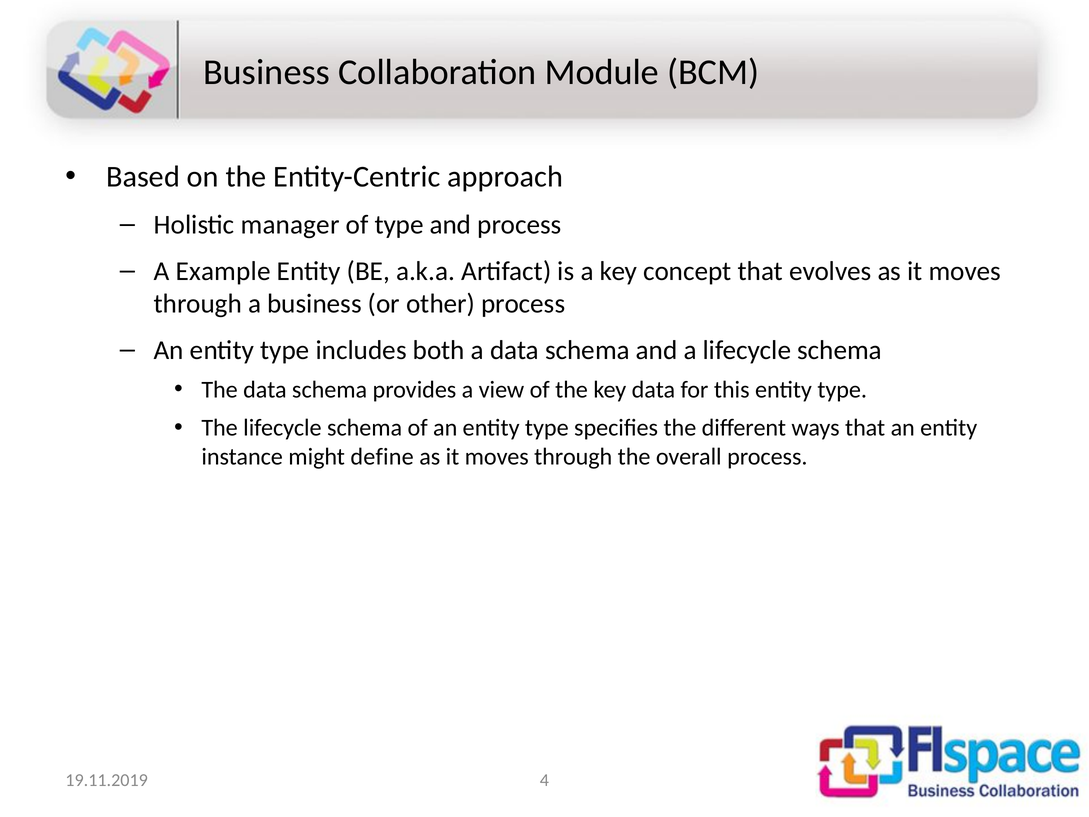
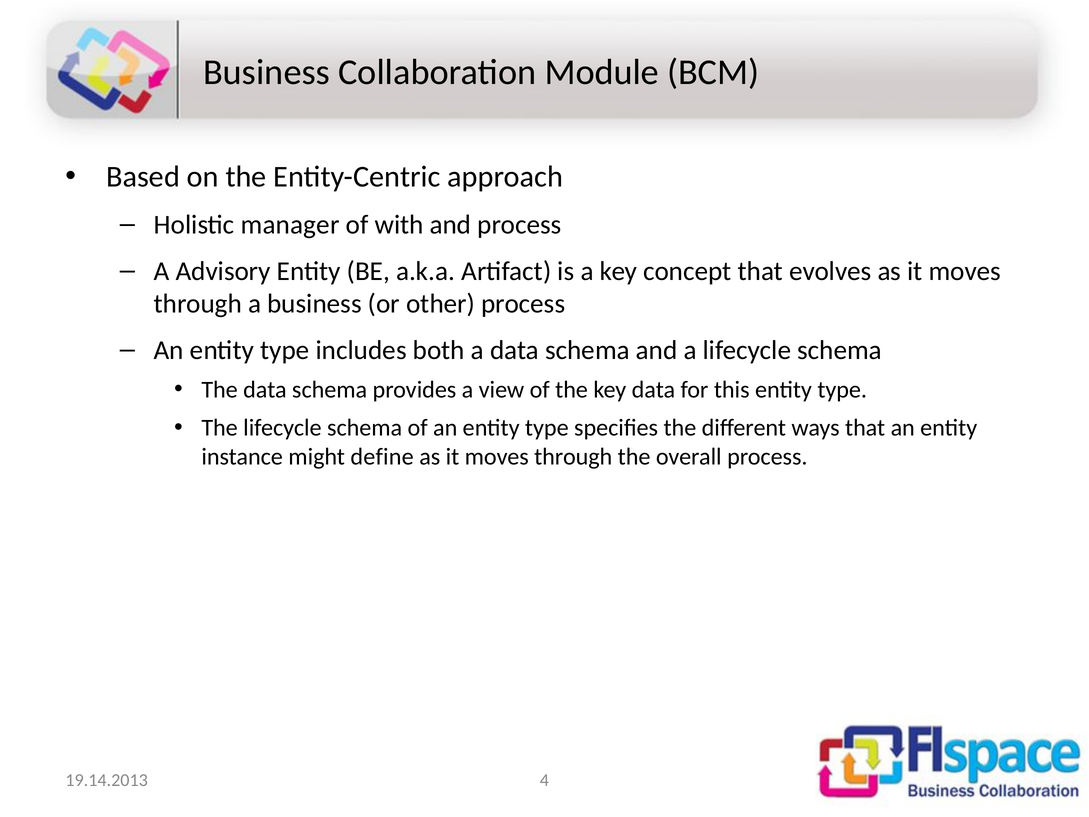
of type: type -> with (399, 225)
Example: Example -> Advisory (223, 271)
19.11.2019: 19.11.2019 -> 19.14.2013 (107, 780)
